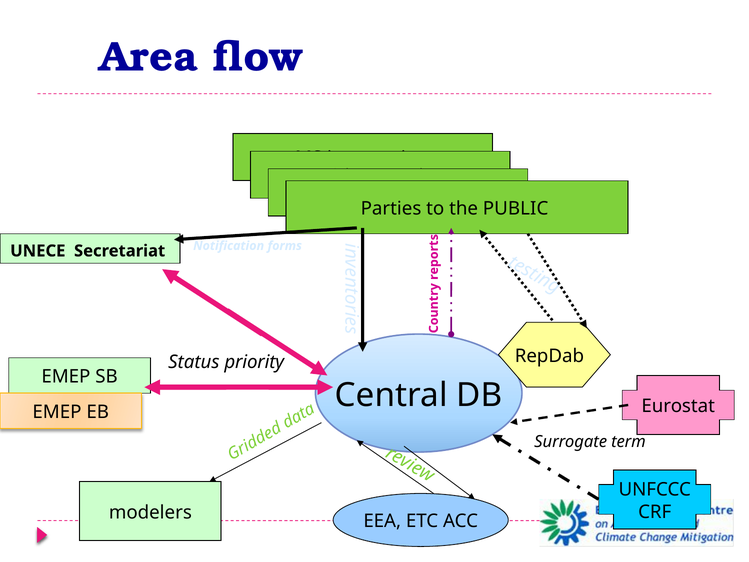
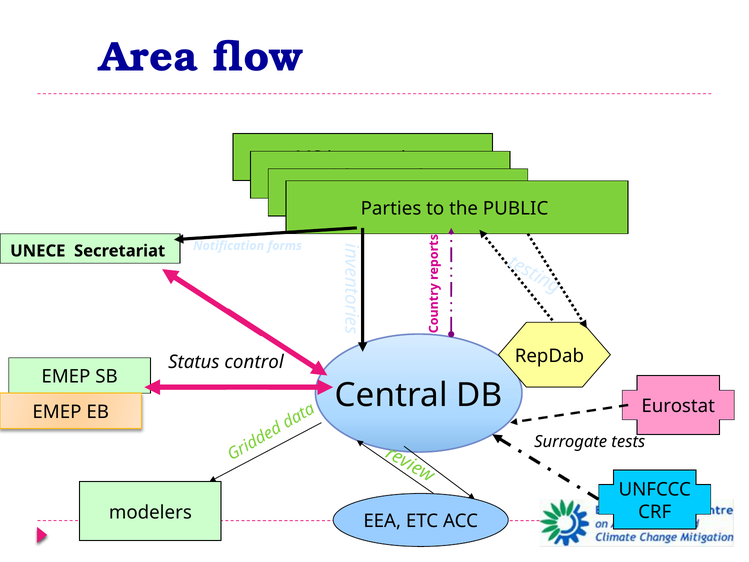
priority: priority -> control (254, 362)
term: term -> tests (628, 441)
